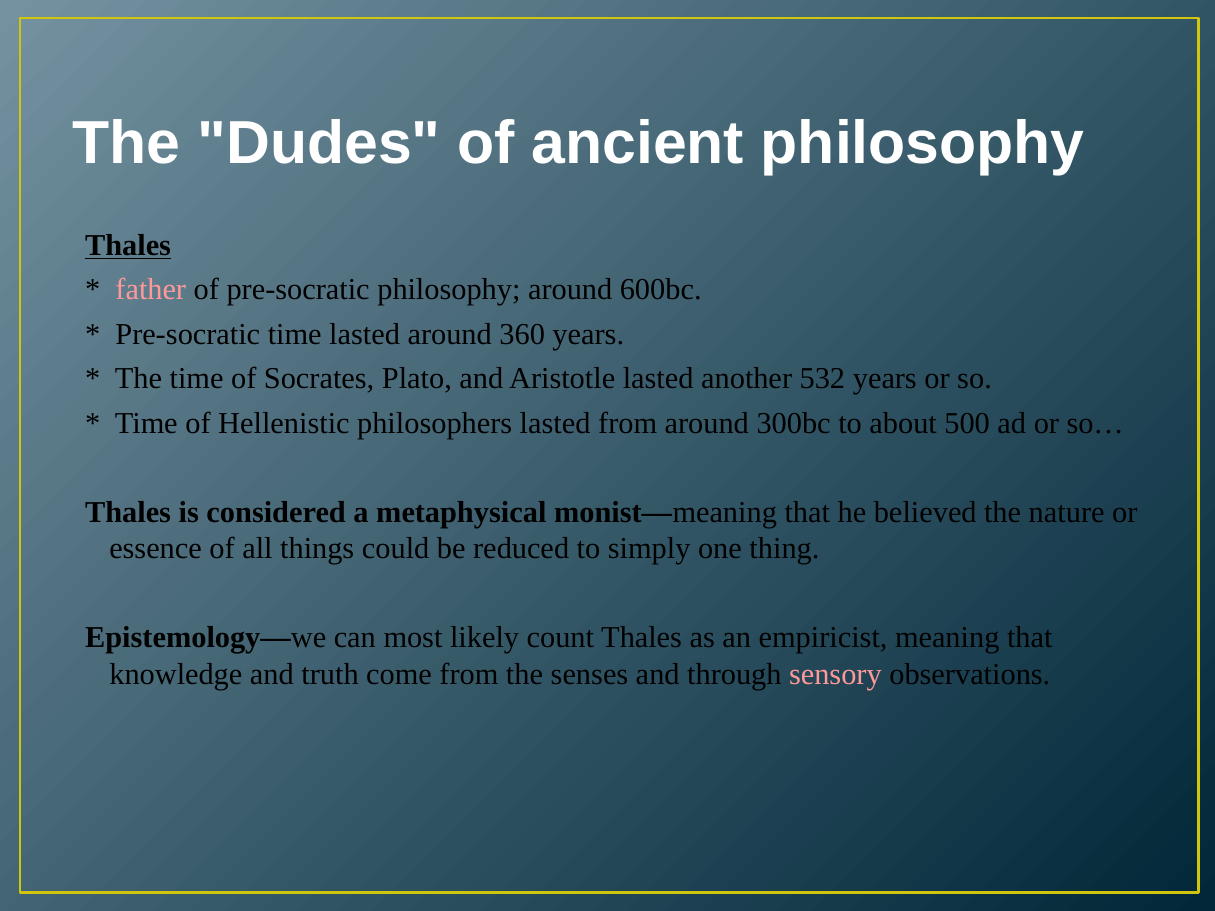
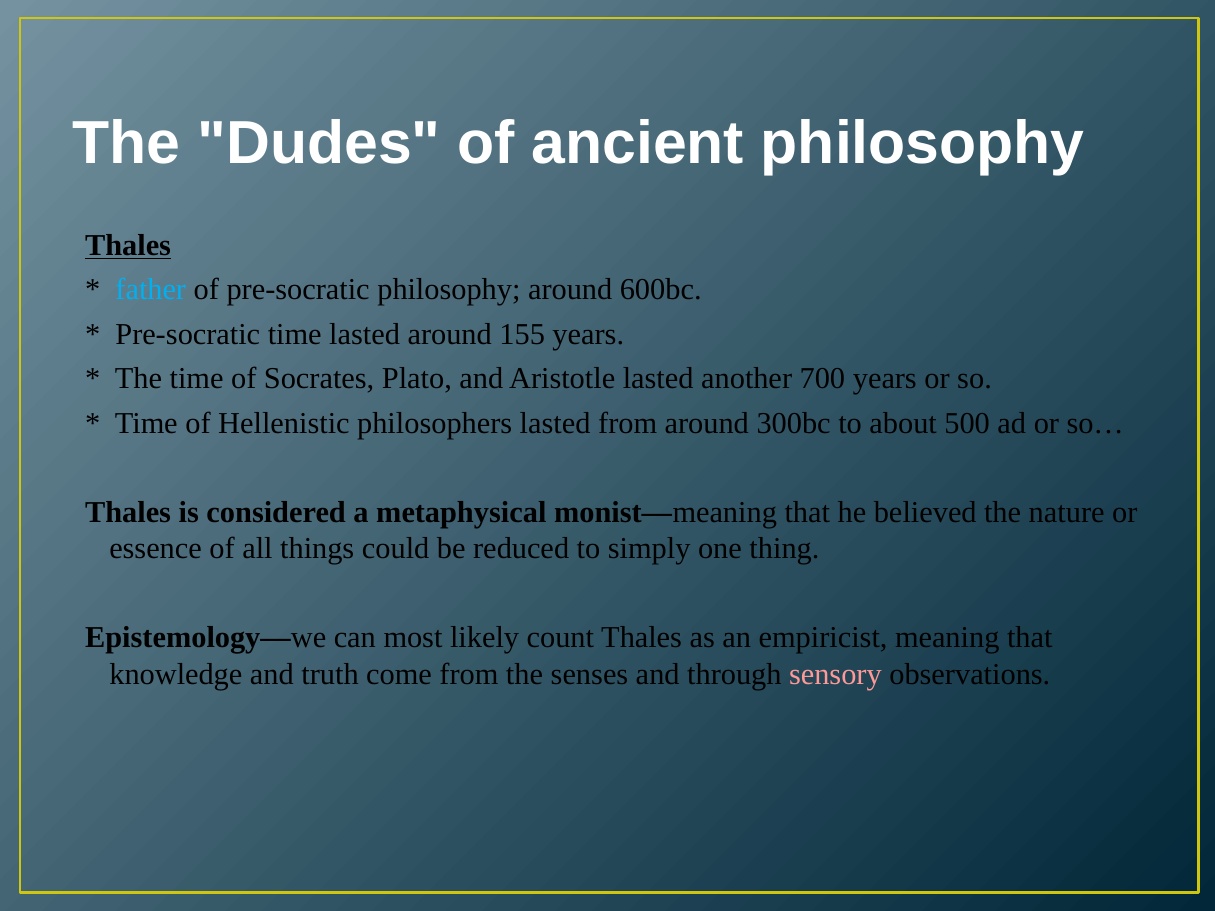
father colour: pink -> light blue (151, 290)
360: 360 -> 155 (522, 334)
532: 532 -> 700 (822, 379)
